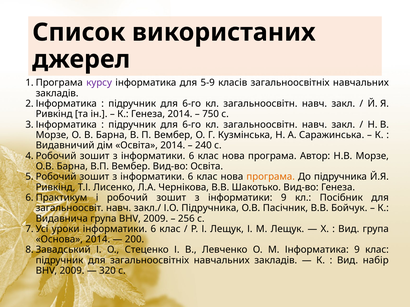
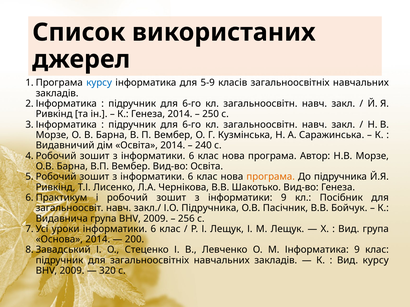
курсу colour: purple -> blue (99, 83)
750: 750 -> 250 (211, 114)
Вид набір: набір -> курсу (376, 261)
